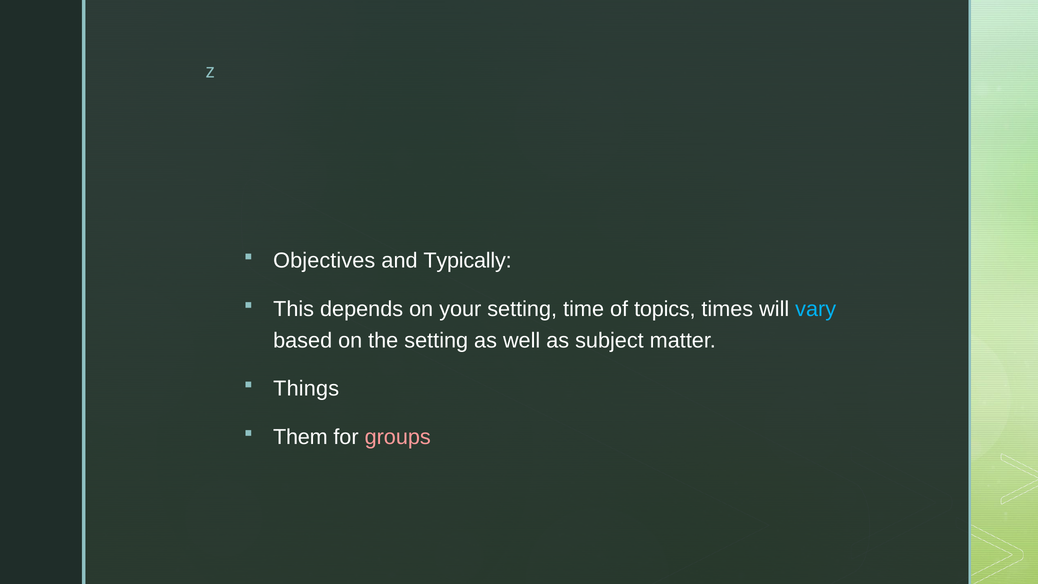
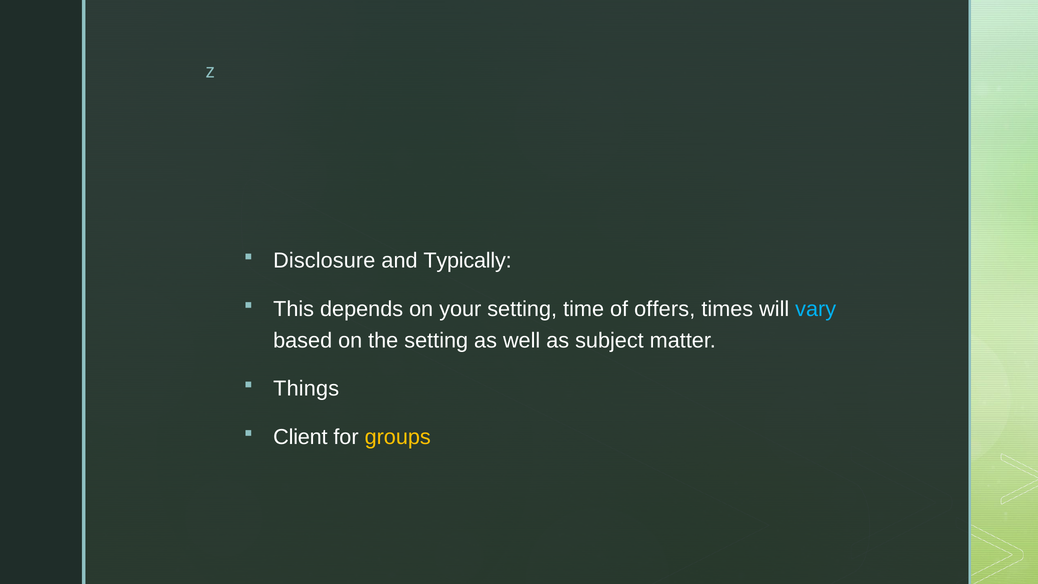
Objectives: Objectives -> Disclosure (324, 261)
topics: topics -> offers (665, 309)
Them: Them -> Client (300, 437)
groups colour: pink -> yellow (398, 437)
